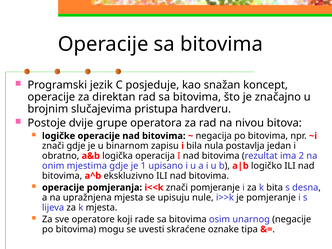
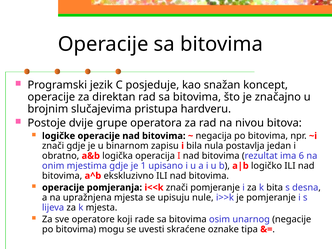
2: 2 -> 6 (301, 156)
